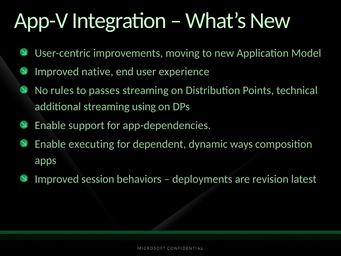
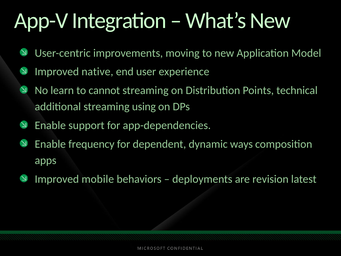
rules: rules -> learn (62, 90)
passes: passes -> cannot (104, 90)
executing: executing -> frequency (91, 144)
session: session -> mobile (98, 179)
